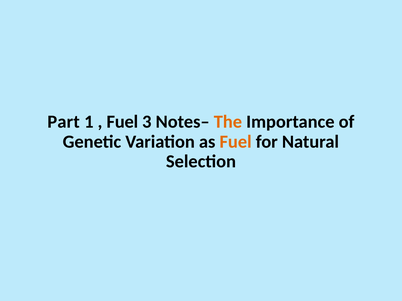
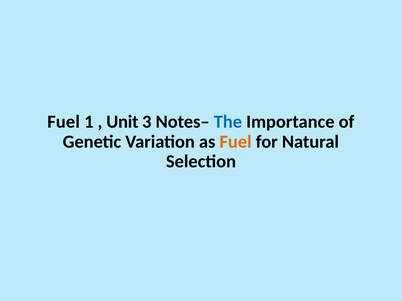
Part: Part -> Fuel (64, 122)
Fuel: Fuel -> Unit (122, 122)
The colour: orange -> blue (228, 122)
